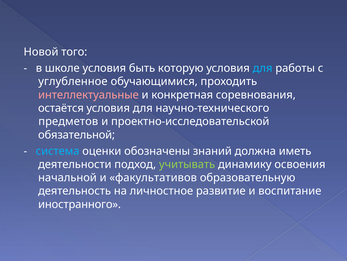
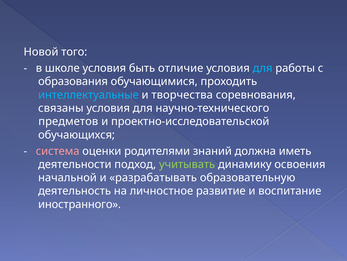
которую: которую -> отличие (181, 68)
углубленное: углубленное -> образования (73, 81)
интеллектуальные colour: pink -> light blue (88, 95)
конкретная: конкретная -> творчества (182, 95)
остаётся: остаётся -> связаны (61, 108)
обязательной: обязательной -> обучающихся (77, 134)
система colour: light blue -> pink (58, 151)
обозначены: обозначены -> родителями (157, 151)
факультативов: факультативов -> разрабатывать (153, 177)
